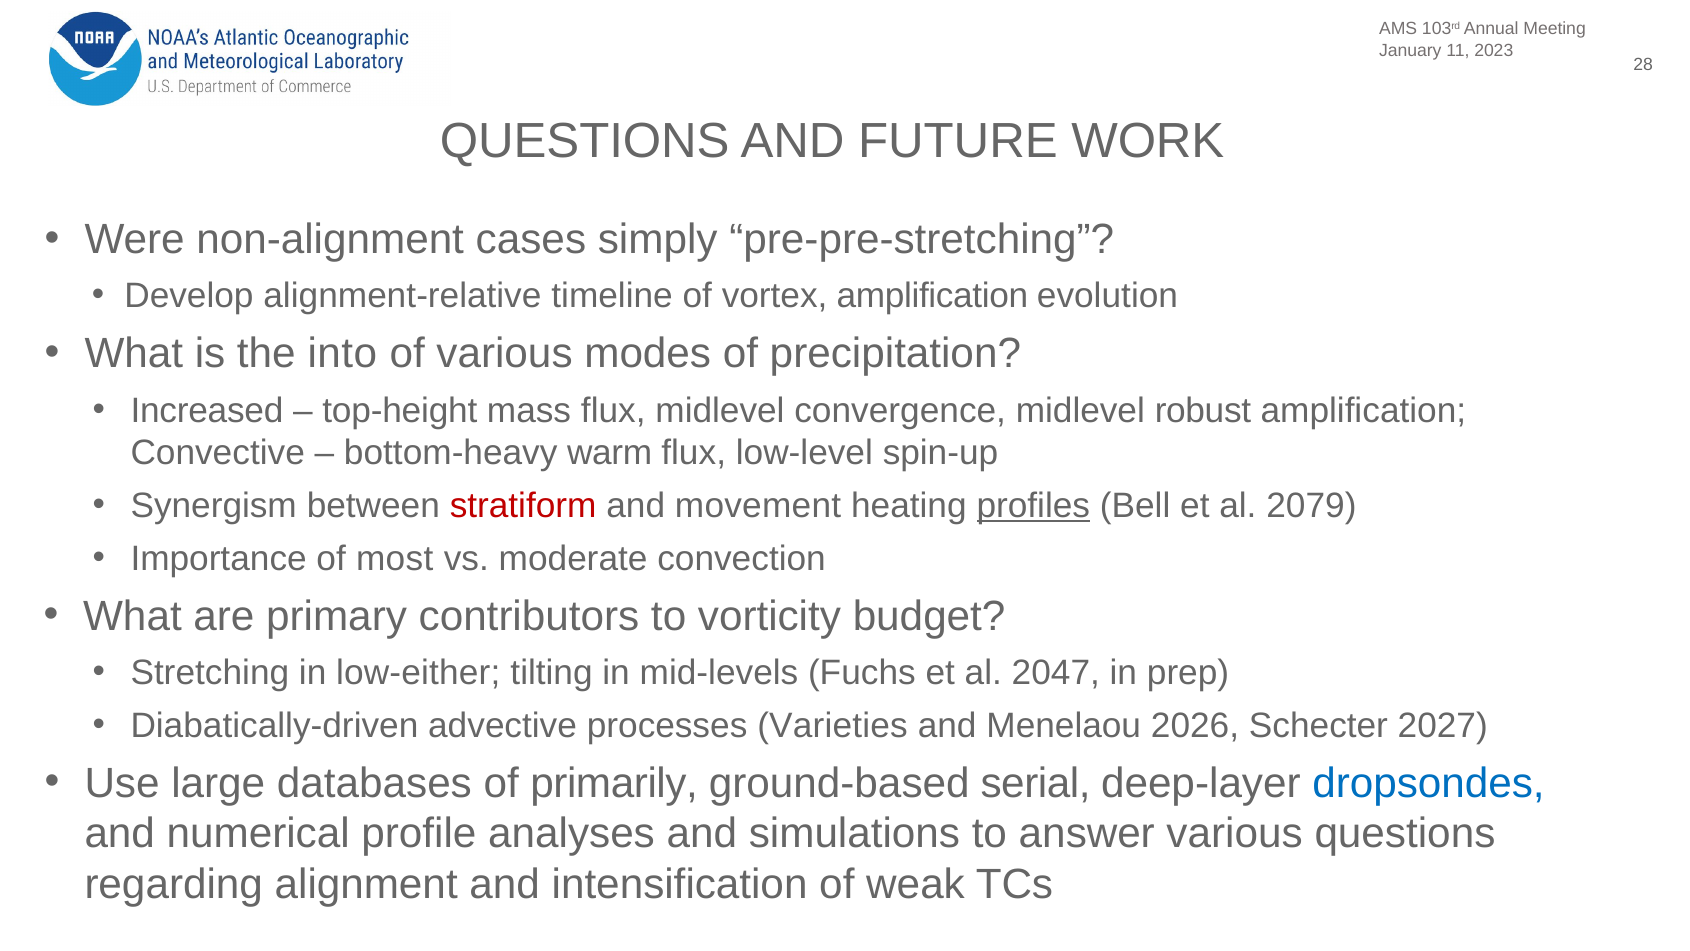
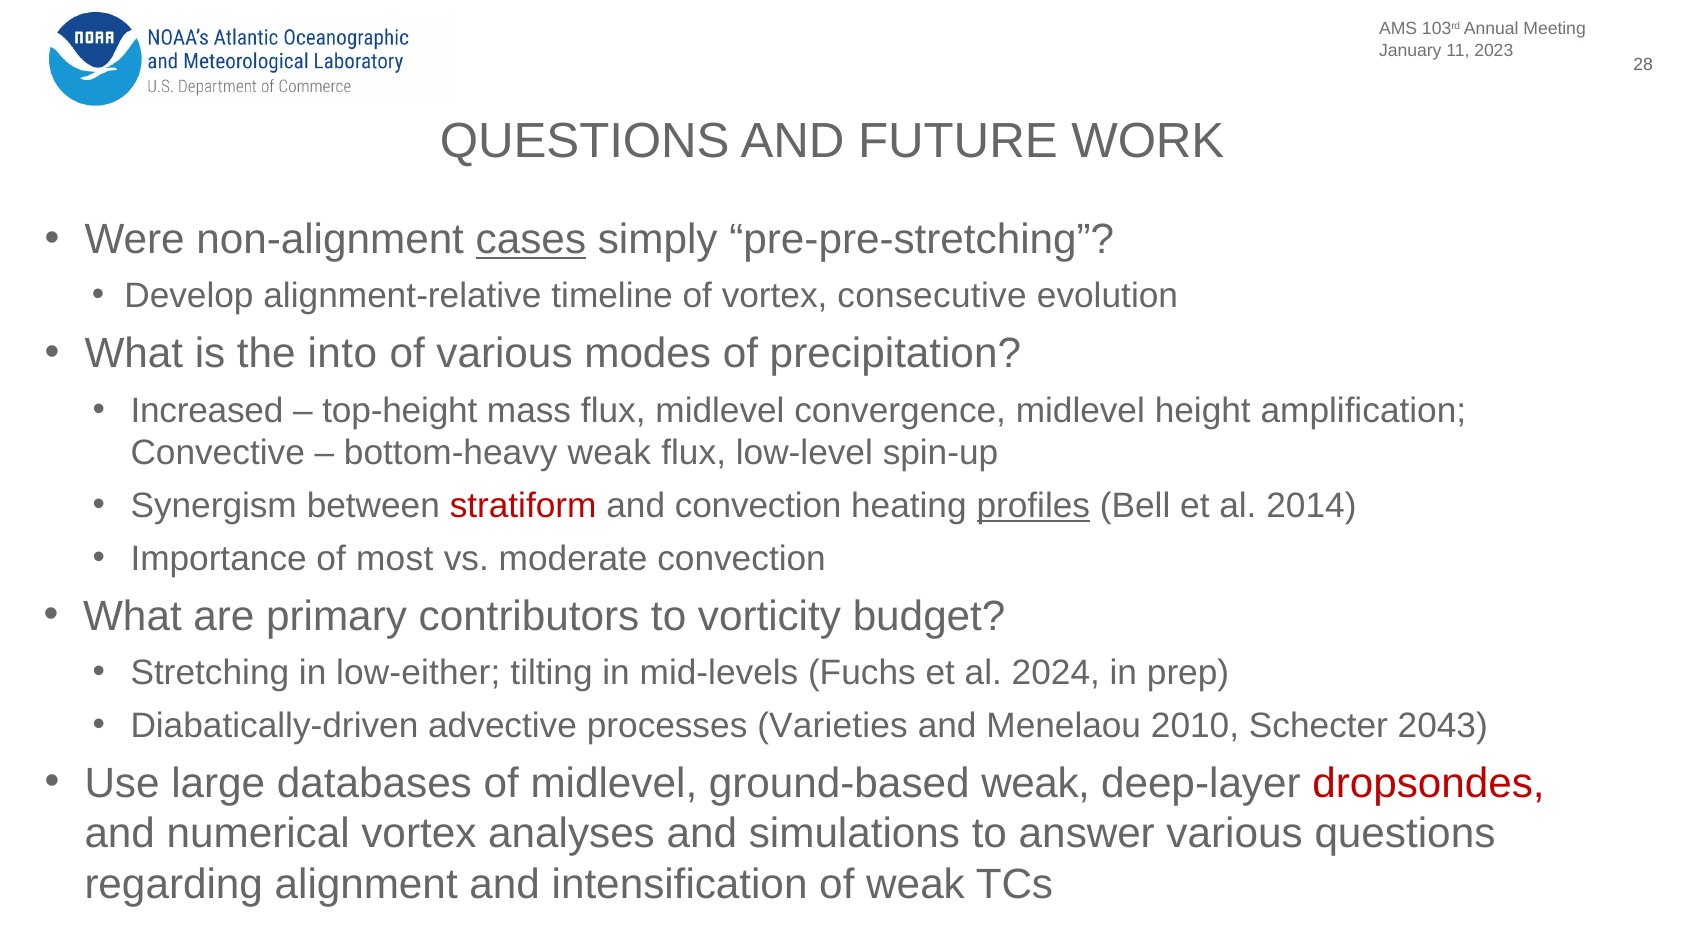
cases underline: none -> present (531, 240)
vortex amplification: amplification -> consecutive (932, 296)
robust: robust -> height (1203, 410)
bottom-heavy warm: warm -> weak (609, 453)
and movement: movement -> convection (758, 505)
2079: 2079 -> 2014 (1311, 505)
2047: 2047 -> 2024 (1056, 672)
2026: 2026 -> 2010 (1195, 725)
2027: 2027 -> 2043 (1443, 725)
of primarily: primarily -> midlevel (614, 783)
ground-based serial: serial -> weak (1036, 783)
dropsondes colour: blue -> red (1428, 783)
numerical profile: profile -> vortex (419, 833)
